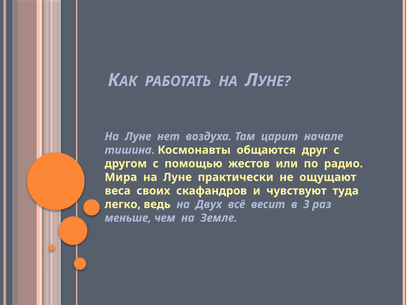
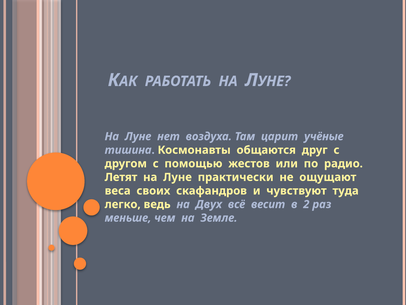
начале: начале -> учёные (324, 136)
Мира: Мира -> Летят (121, 177)
3: 3 -> 2 (306, 204)
